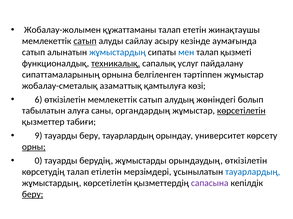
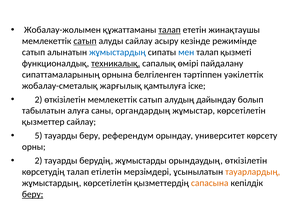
талап underline: none -> present (170, 30)
аумағында: аумағында -> режимінде (235, 41)
услуг: услуг -> өмірі (188, 64)
тәртіппен жұмыстар: жұмыстар -> уәкілеттік (244, 75)
азаматтық: азаматтық -> жарғылық (121, 86)
көзі: көзі -> іске (197, 86)
6: 6 -> 2 (38, 100)
жөніндегі: жөніндегі -> дайындау (216, 100)
көрсетілетін underline: present -> none (241, 111)
қызметтер табиғи: табиғи -> сайлау (81, 122)
9: 9 -> 5 (38, 136)
беру тауарлардың: тауарлардың -> референдум (128, 136)
орны underline: present -> none (34, 147)
0: 0 -> 2 (38, 161)
тауарлардың colour: blue -> orange (253, 172)
сапасына colour: purple -> orange (210, 184)
